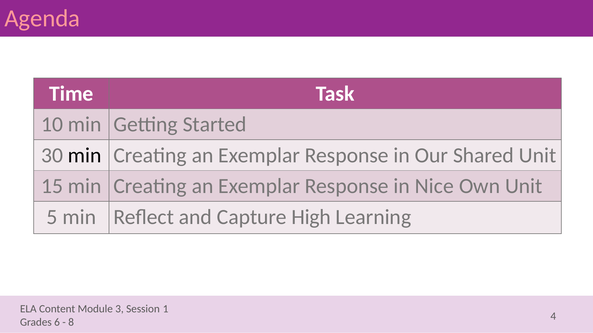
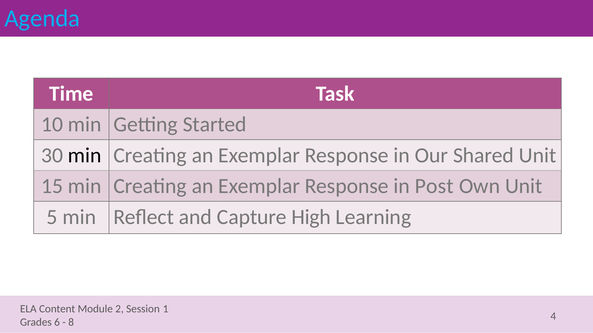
Agenda colour: pink -> light blue (42, 19)
Nice: Nice -> Post (434, 186)
3: 3 -> 2 (120, 309)
